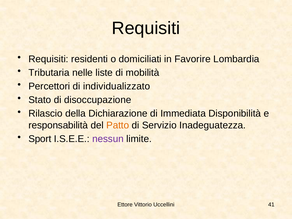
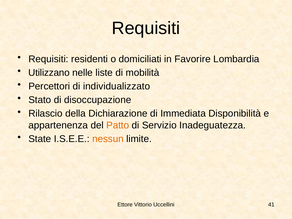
Tributaria: Tributaria -> Utilizzano (49, 73)
responsabilità: responsabilità -> appartenenza (58, 125)
Sport: Sport -> State (40, 139)
nessun colour: purple -> orange (108, 139)
